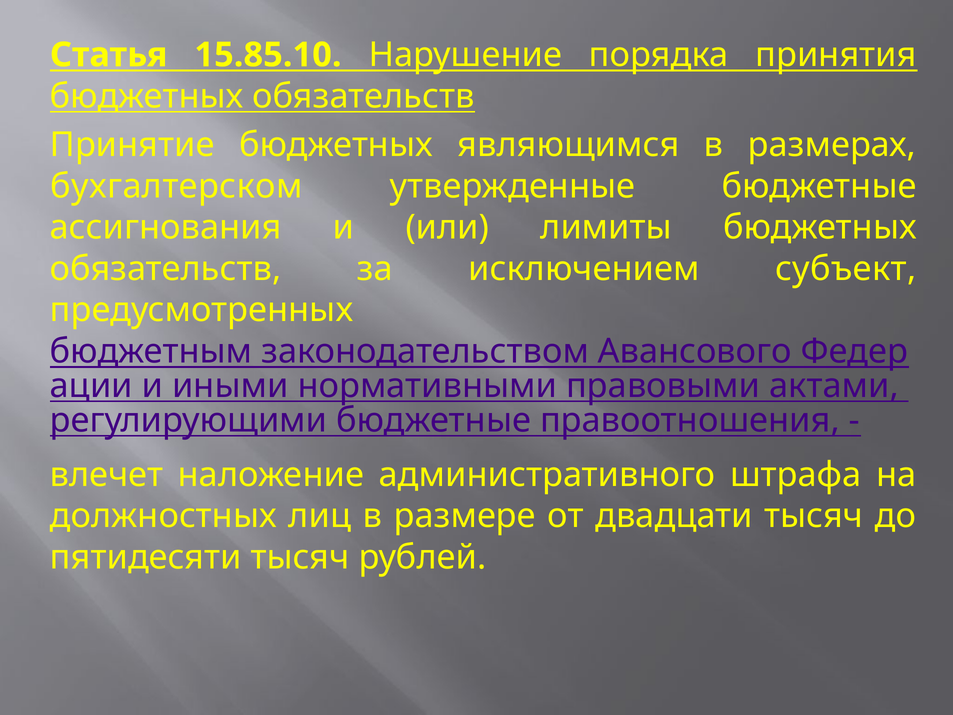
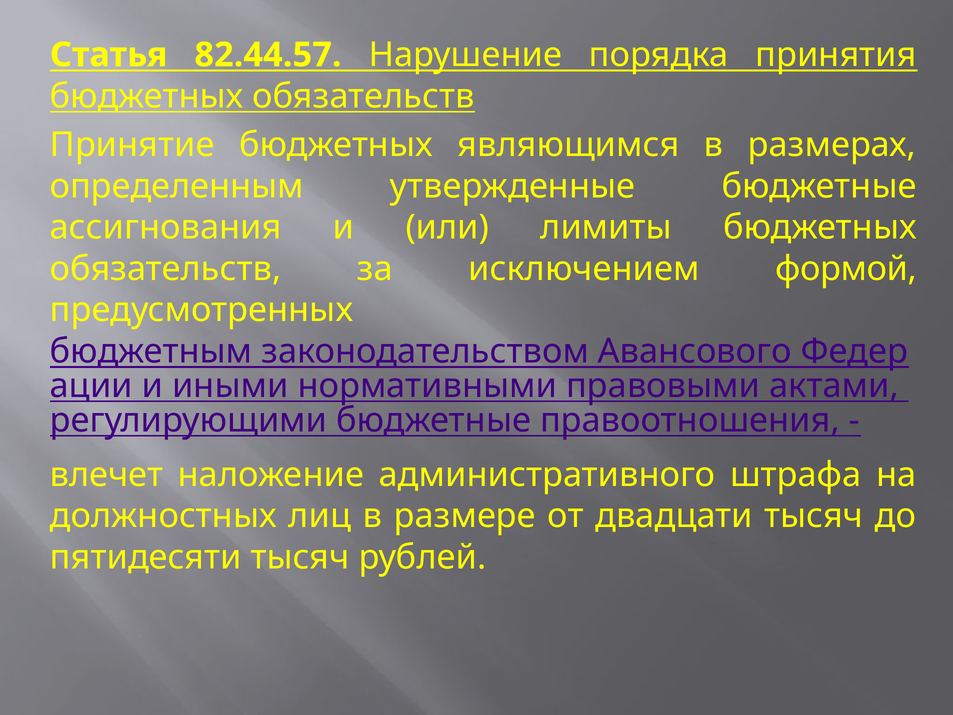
15.85.10: 15.85.10 -> 82.44.57 (268, 55)
бухгалтерском: бухгалтерском -> определенным (177, 186)
субъект: субъект -> формой (846, 269)
